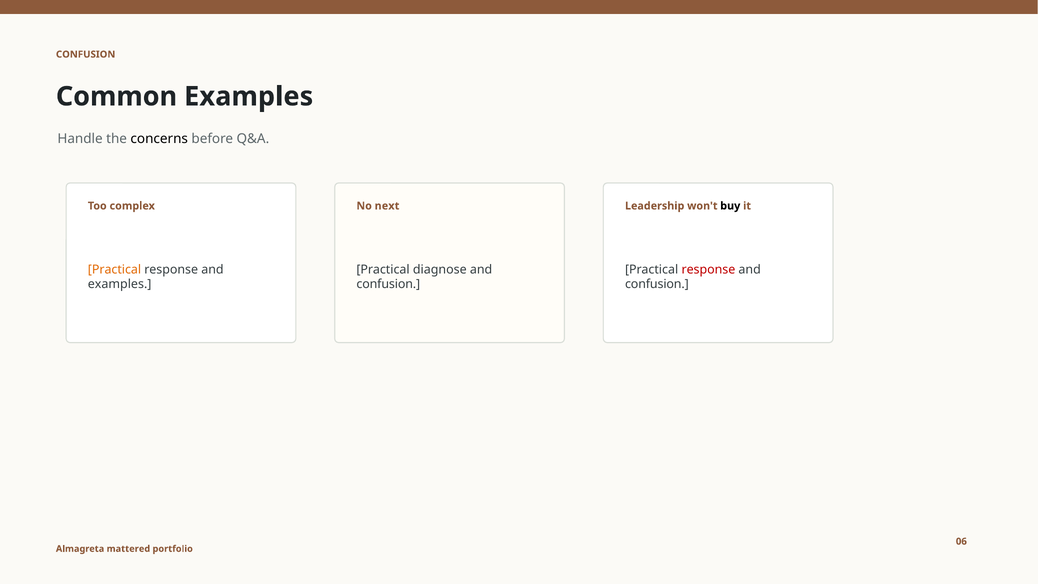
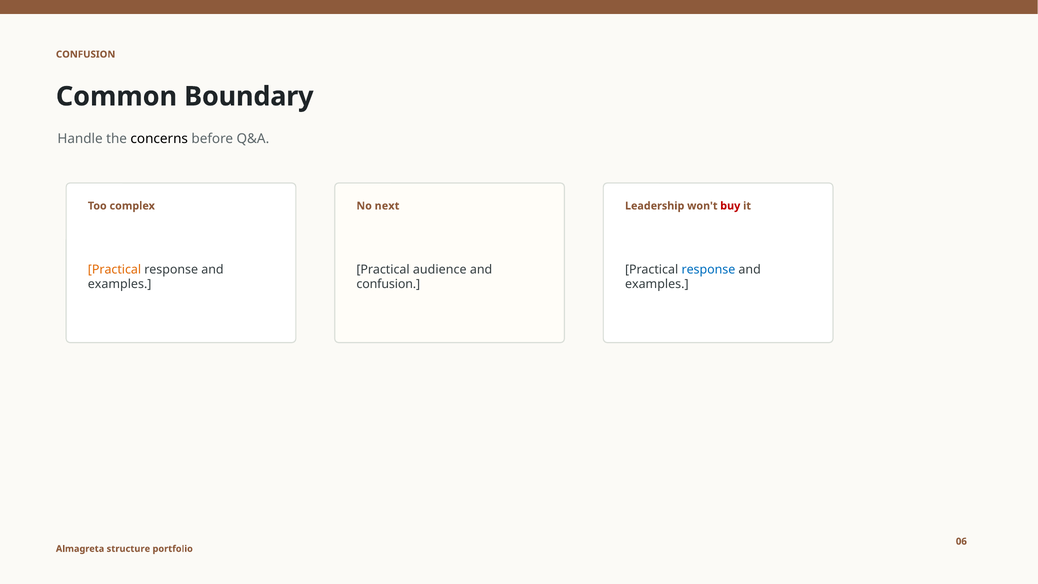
Common Examples: Examples -> Boundary (249, 96)
buy colour: black -> red (730, 206)
diagnose: diagnose -> audience (440, 269)
response colour: red -> blue (708, 269)
confusion: confusion -> examples (657, 284)
mattered: mattered -> structure (128, 549)
